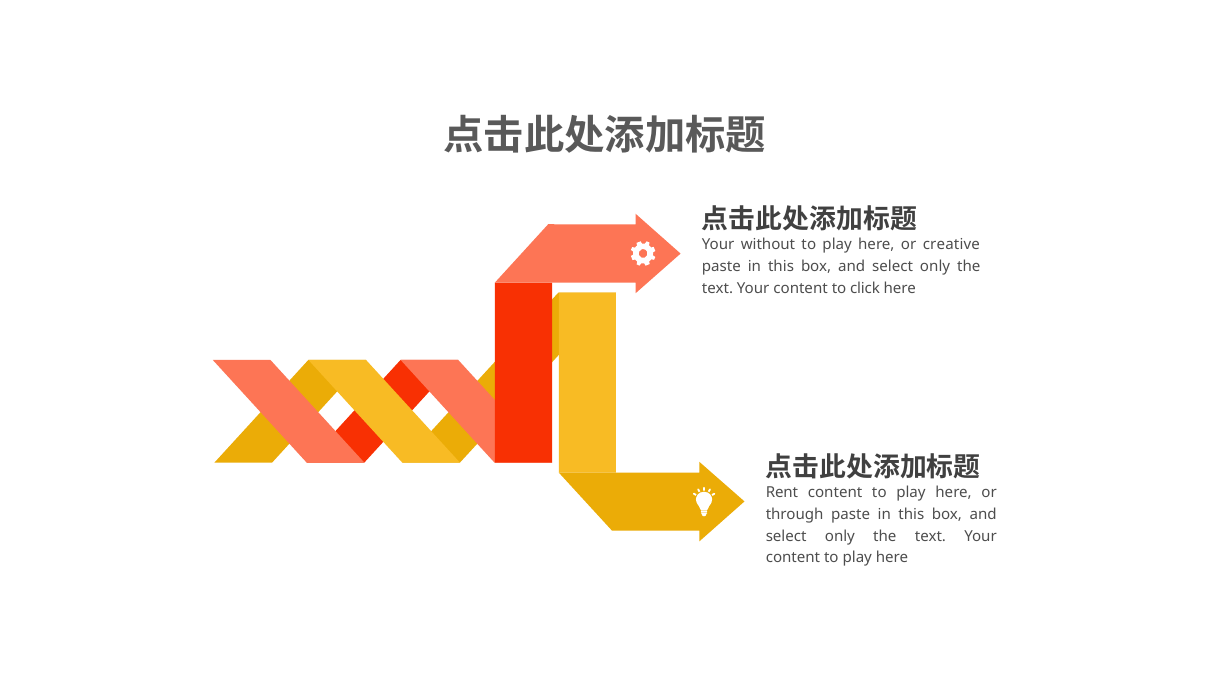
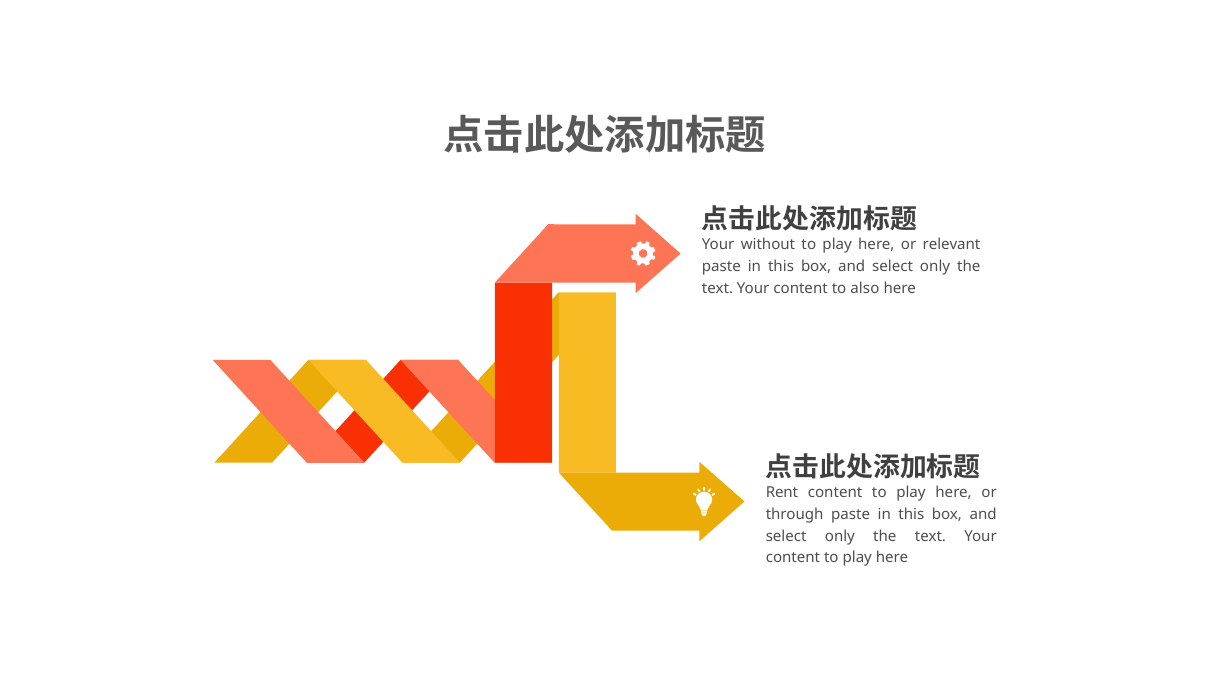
creative: creative -> relevant (951, 245)
click: click -> also (865, 289)
